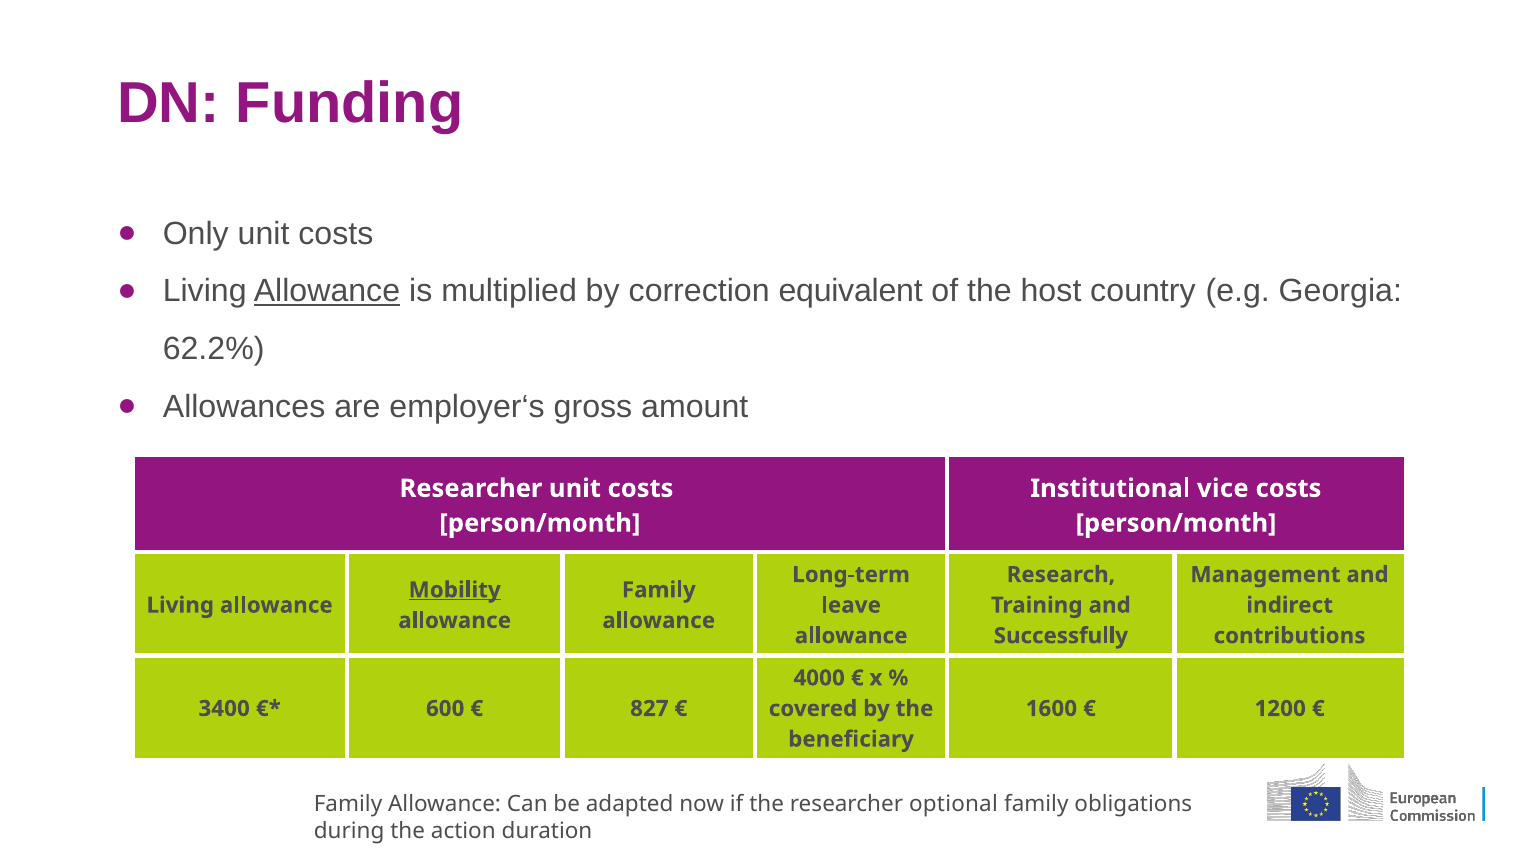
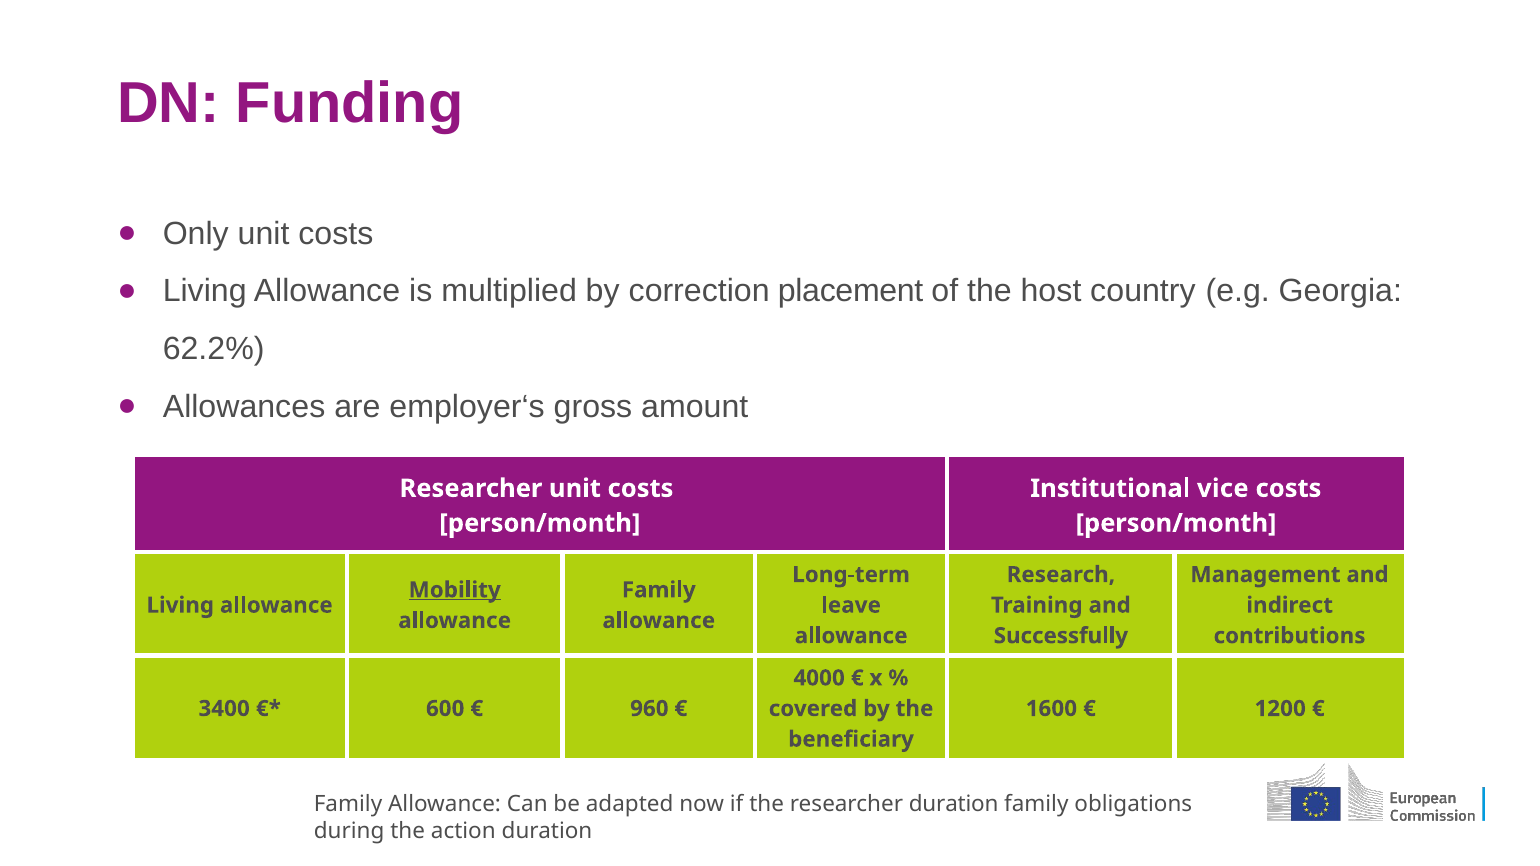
Allowance underline: present -> none (327, 291)
equivalent: equivalent -> placement (851, 291)
827: 827 -> 960 (649, 709)
researcher optional: optional -> duration (954, 804)
